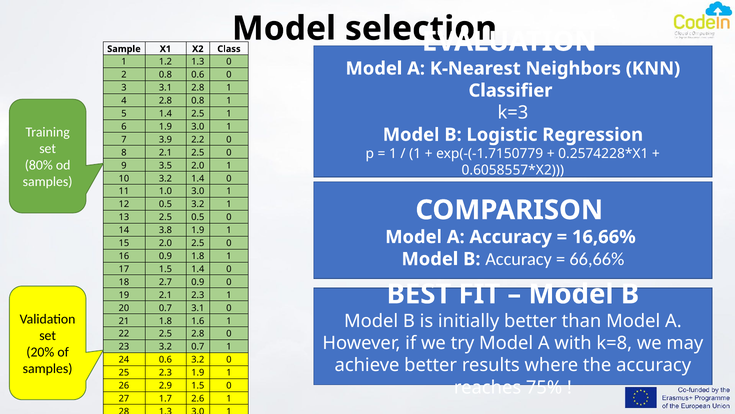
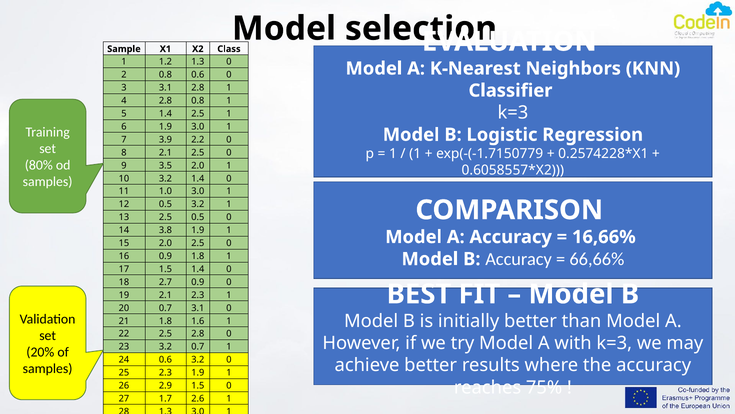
with k=8: k=8 -> k=3 (614, 343)
